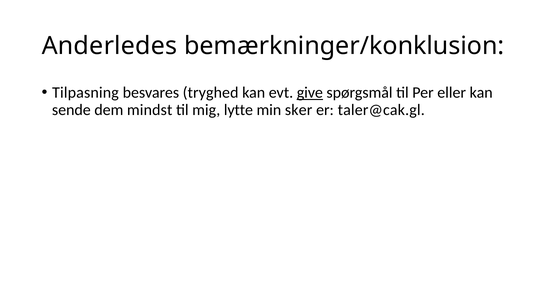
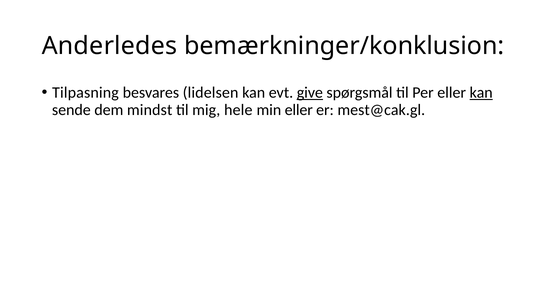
tryghed: tryghed -> lidelsen (211, 92)
kan underline: none -> present (481, 92)
lytte: lytte -> hele (238, 110)
min sker: sker -> eller (299, 110)
taler@cak.gl: taler@cak.gl -> mest@cak.gl (381, 110)
